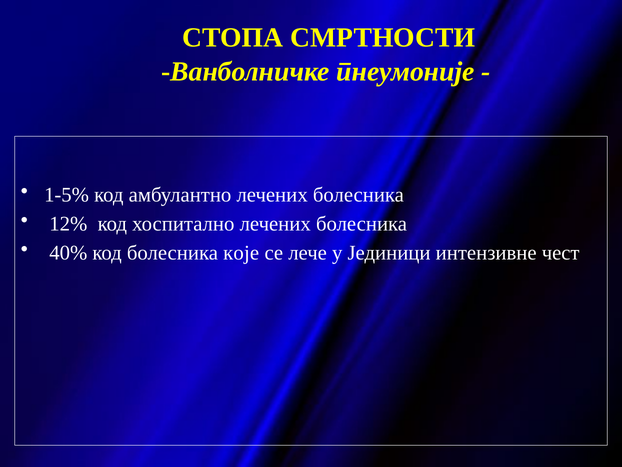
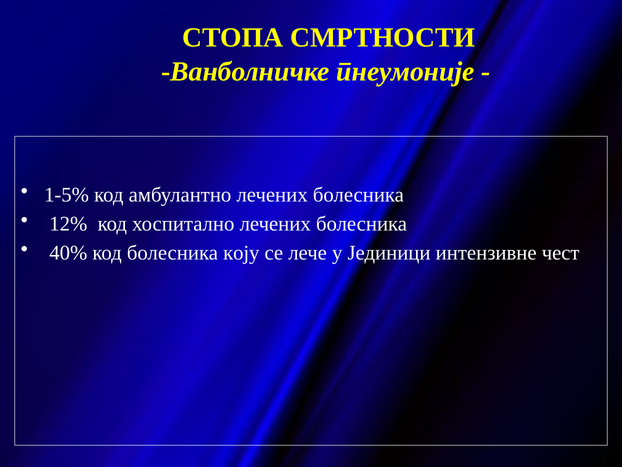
које: које -> коју (241, 253)
